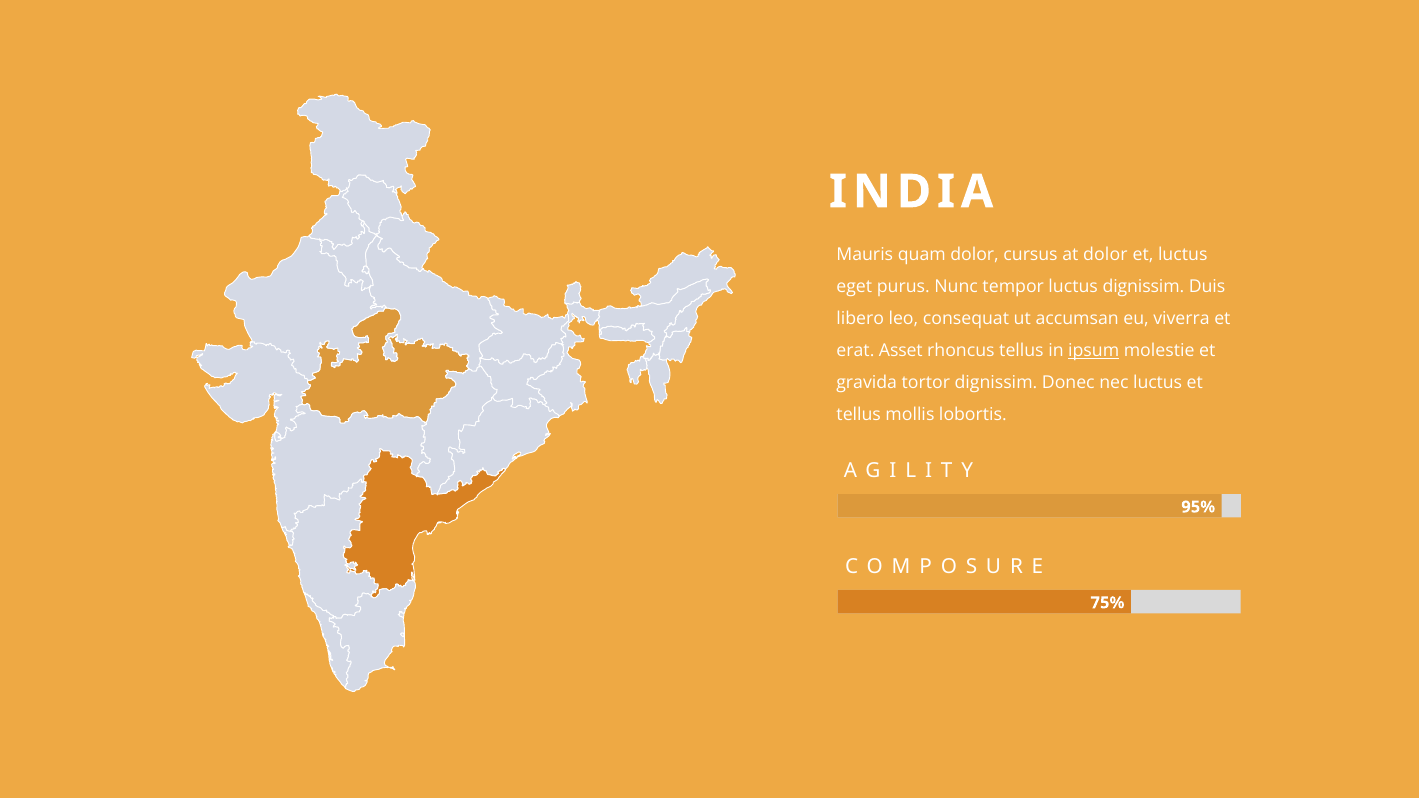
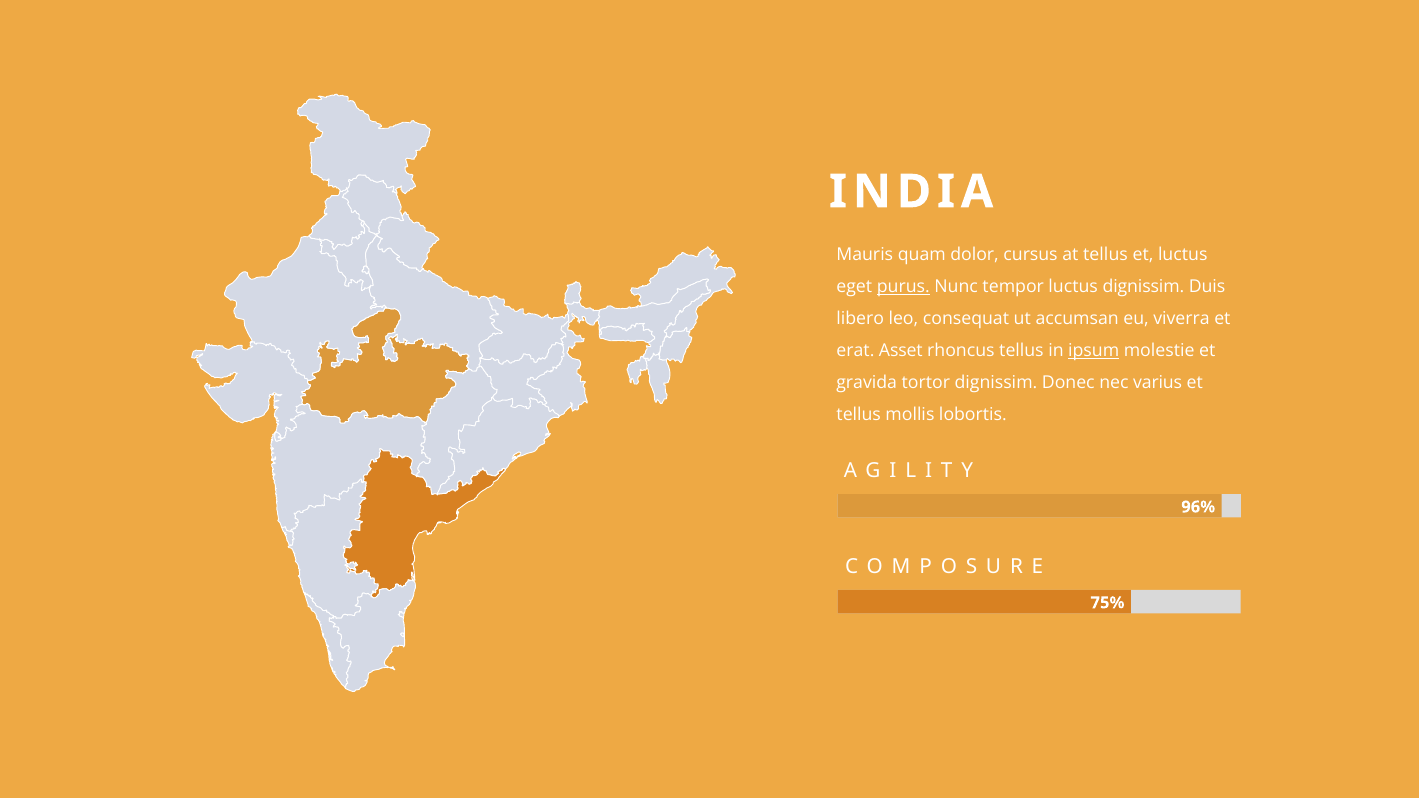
at dolor: dolor -> tellus (1105, 255)
purus underline: none -> present (903, 287)
nec luctus: luctus -> varius (1158, 383)
95%: 95% -> 96% (1198, 507)
